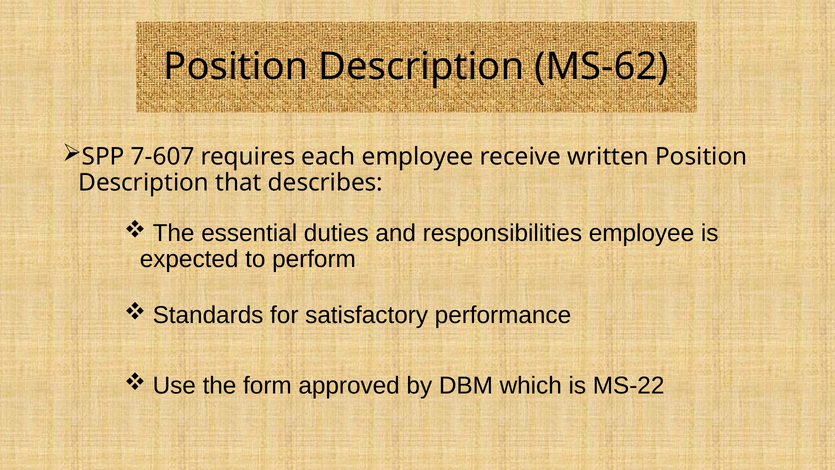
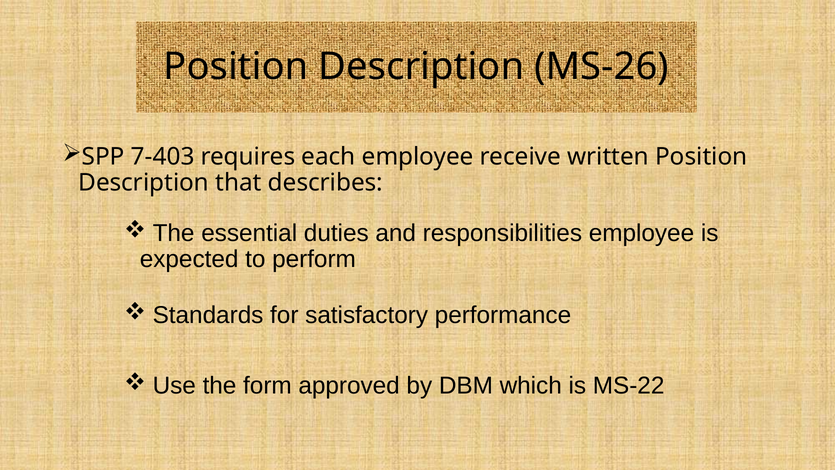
MS-62: MS-62 -> MS-26 (602, 67)
7-607: 7-607 -> 7-403 (163, 156)
